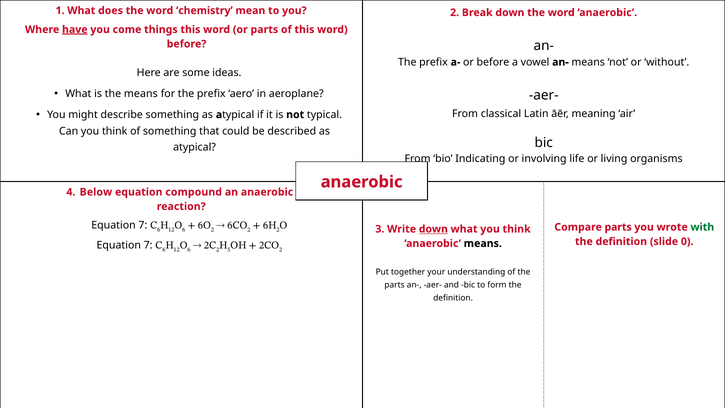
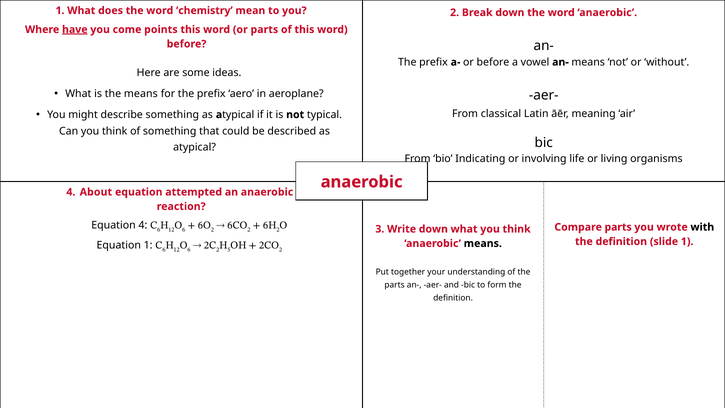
things: things -> points (161, 29)
Below: Below -> About (96, 192)
compound: compound -> attempted (194, 192)
7: 7 -> 4 (143, 225)
with colour: green -> black (702, 227)
down underline: present -> none (433, 229)
slide 0: 0 -> 1 (687, 241)
7: 7 -> 1 (148, 245)
